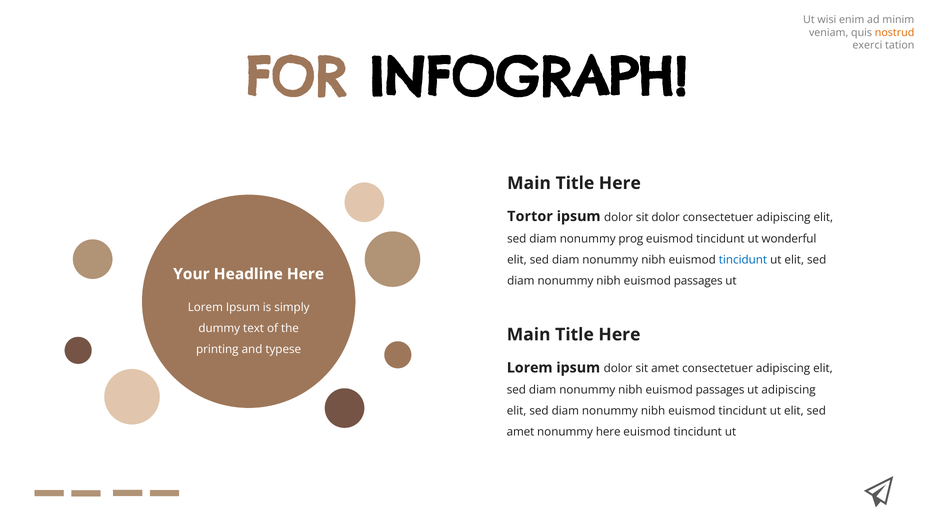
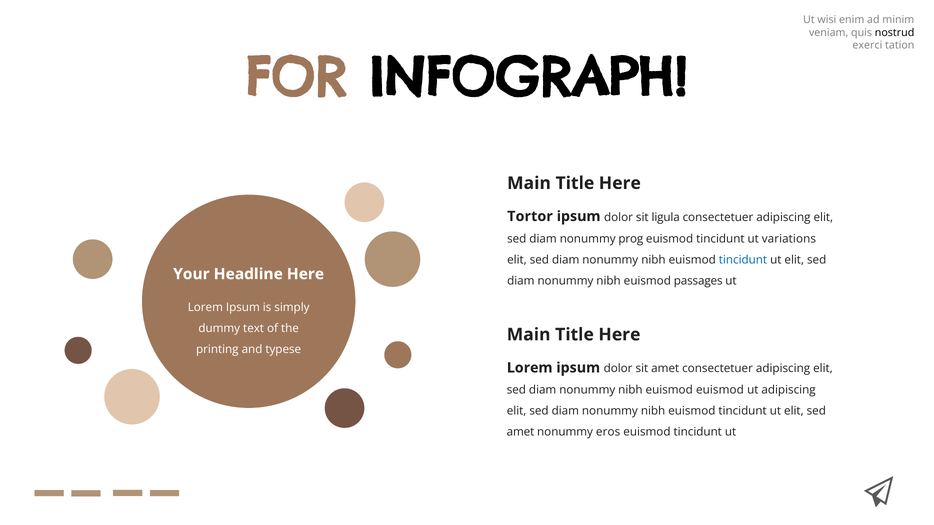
nostrud colour: orange -> black (895, 33)
sit dolor: dolor -> ligula (666, 217)
wonderful: wonderful -> variations (789, 239)
passages: passages -> euismod (720, 390)
nonummy here: here -> eros (608, 432)
